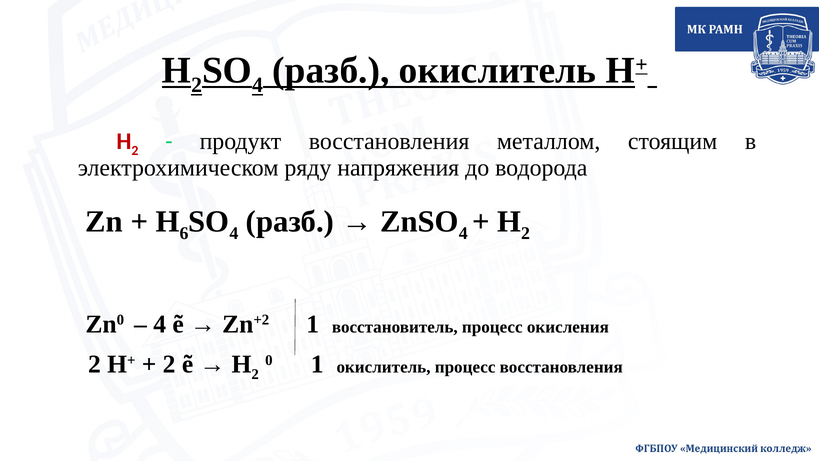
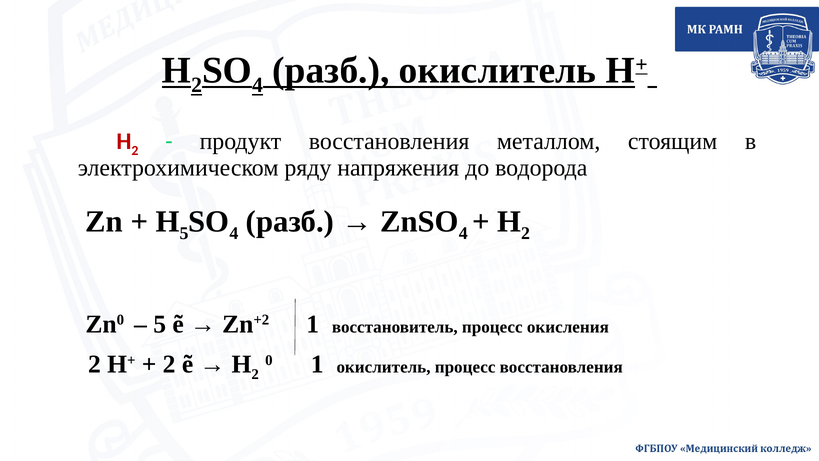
6: 6 -> 5 (184, 233)
4: 4 -> 5 (160, 324)
